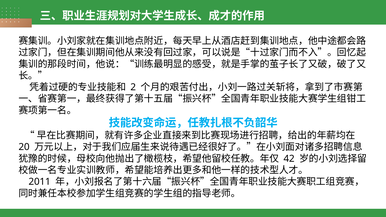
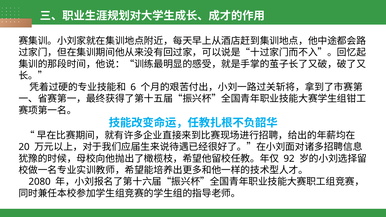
2: 2 -> 6 (133, 87)
42: 42 -> 92 (289, 159)
2011: 2011 -> 2080 (40, 182)
